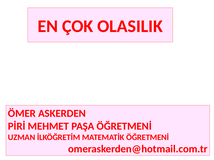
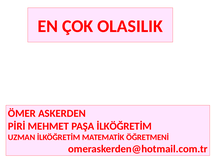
PAŞA ÖĞRETMENİ: ÖĞRETMENİ -> İLKÖĞRETİM (124, 127)
